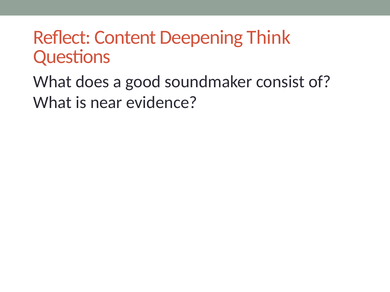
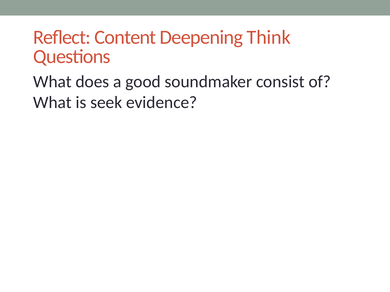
near: near -> seek (106, 103)
